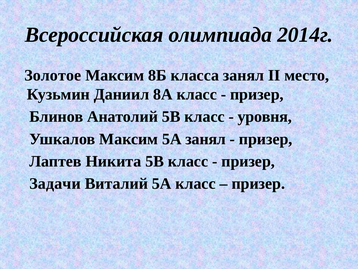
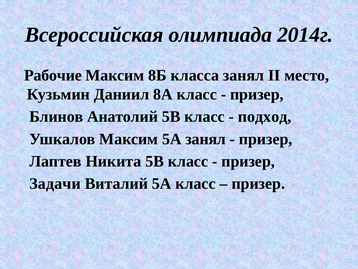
Золотое: Золотое -> Рабочие (53, 75)
уровня: уровня -> подход (265, 116)
